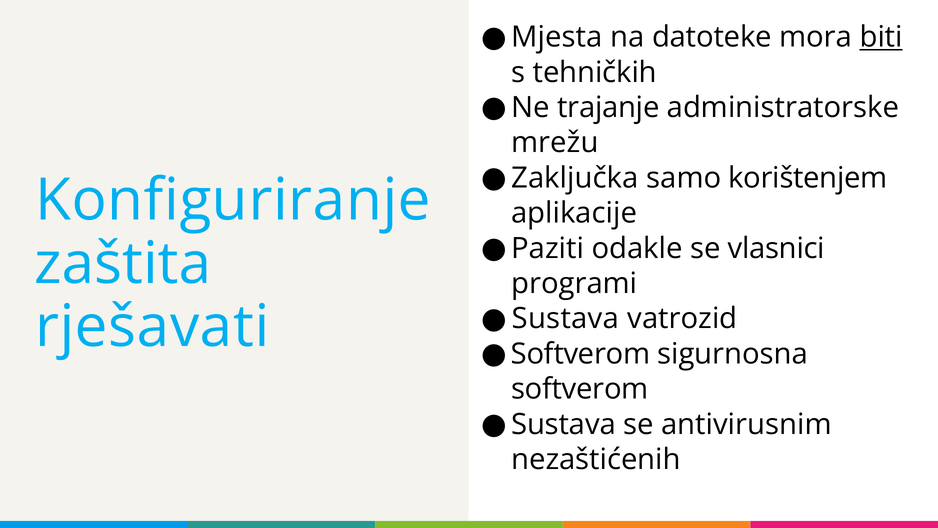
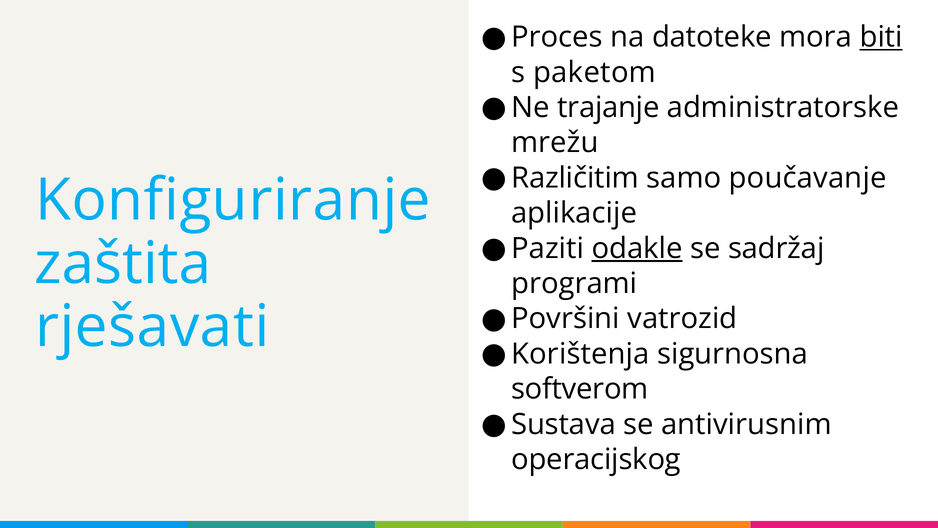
Mjesta: Mjesta -> Proces (557, 37)
tehničkih: tehničkih -> paketom (595, 72)
Zaključka: Zaključka -> Različitim (575, 178)
korištenjem: korištenjem -> poučavanje (808, 178)
odakle underline: none -> present (637, 248)
vlasnici: vlasnici -> sadržaj (776, 248)
Sustava: Sustava -> Površini (566, 319)
Softverom: Softverom -> Korištenja (580, 354)
nezaštićenih: nezaštićenih -> operacijskog (596, 459)
